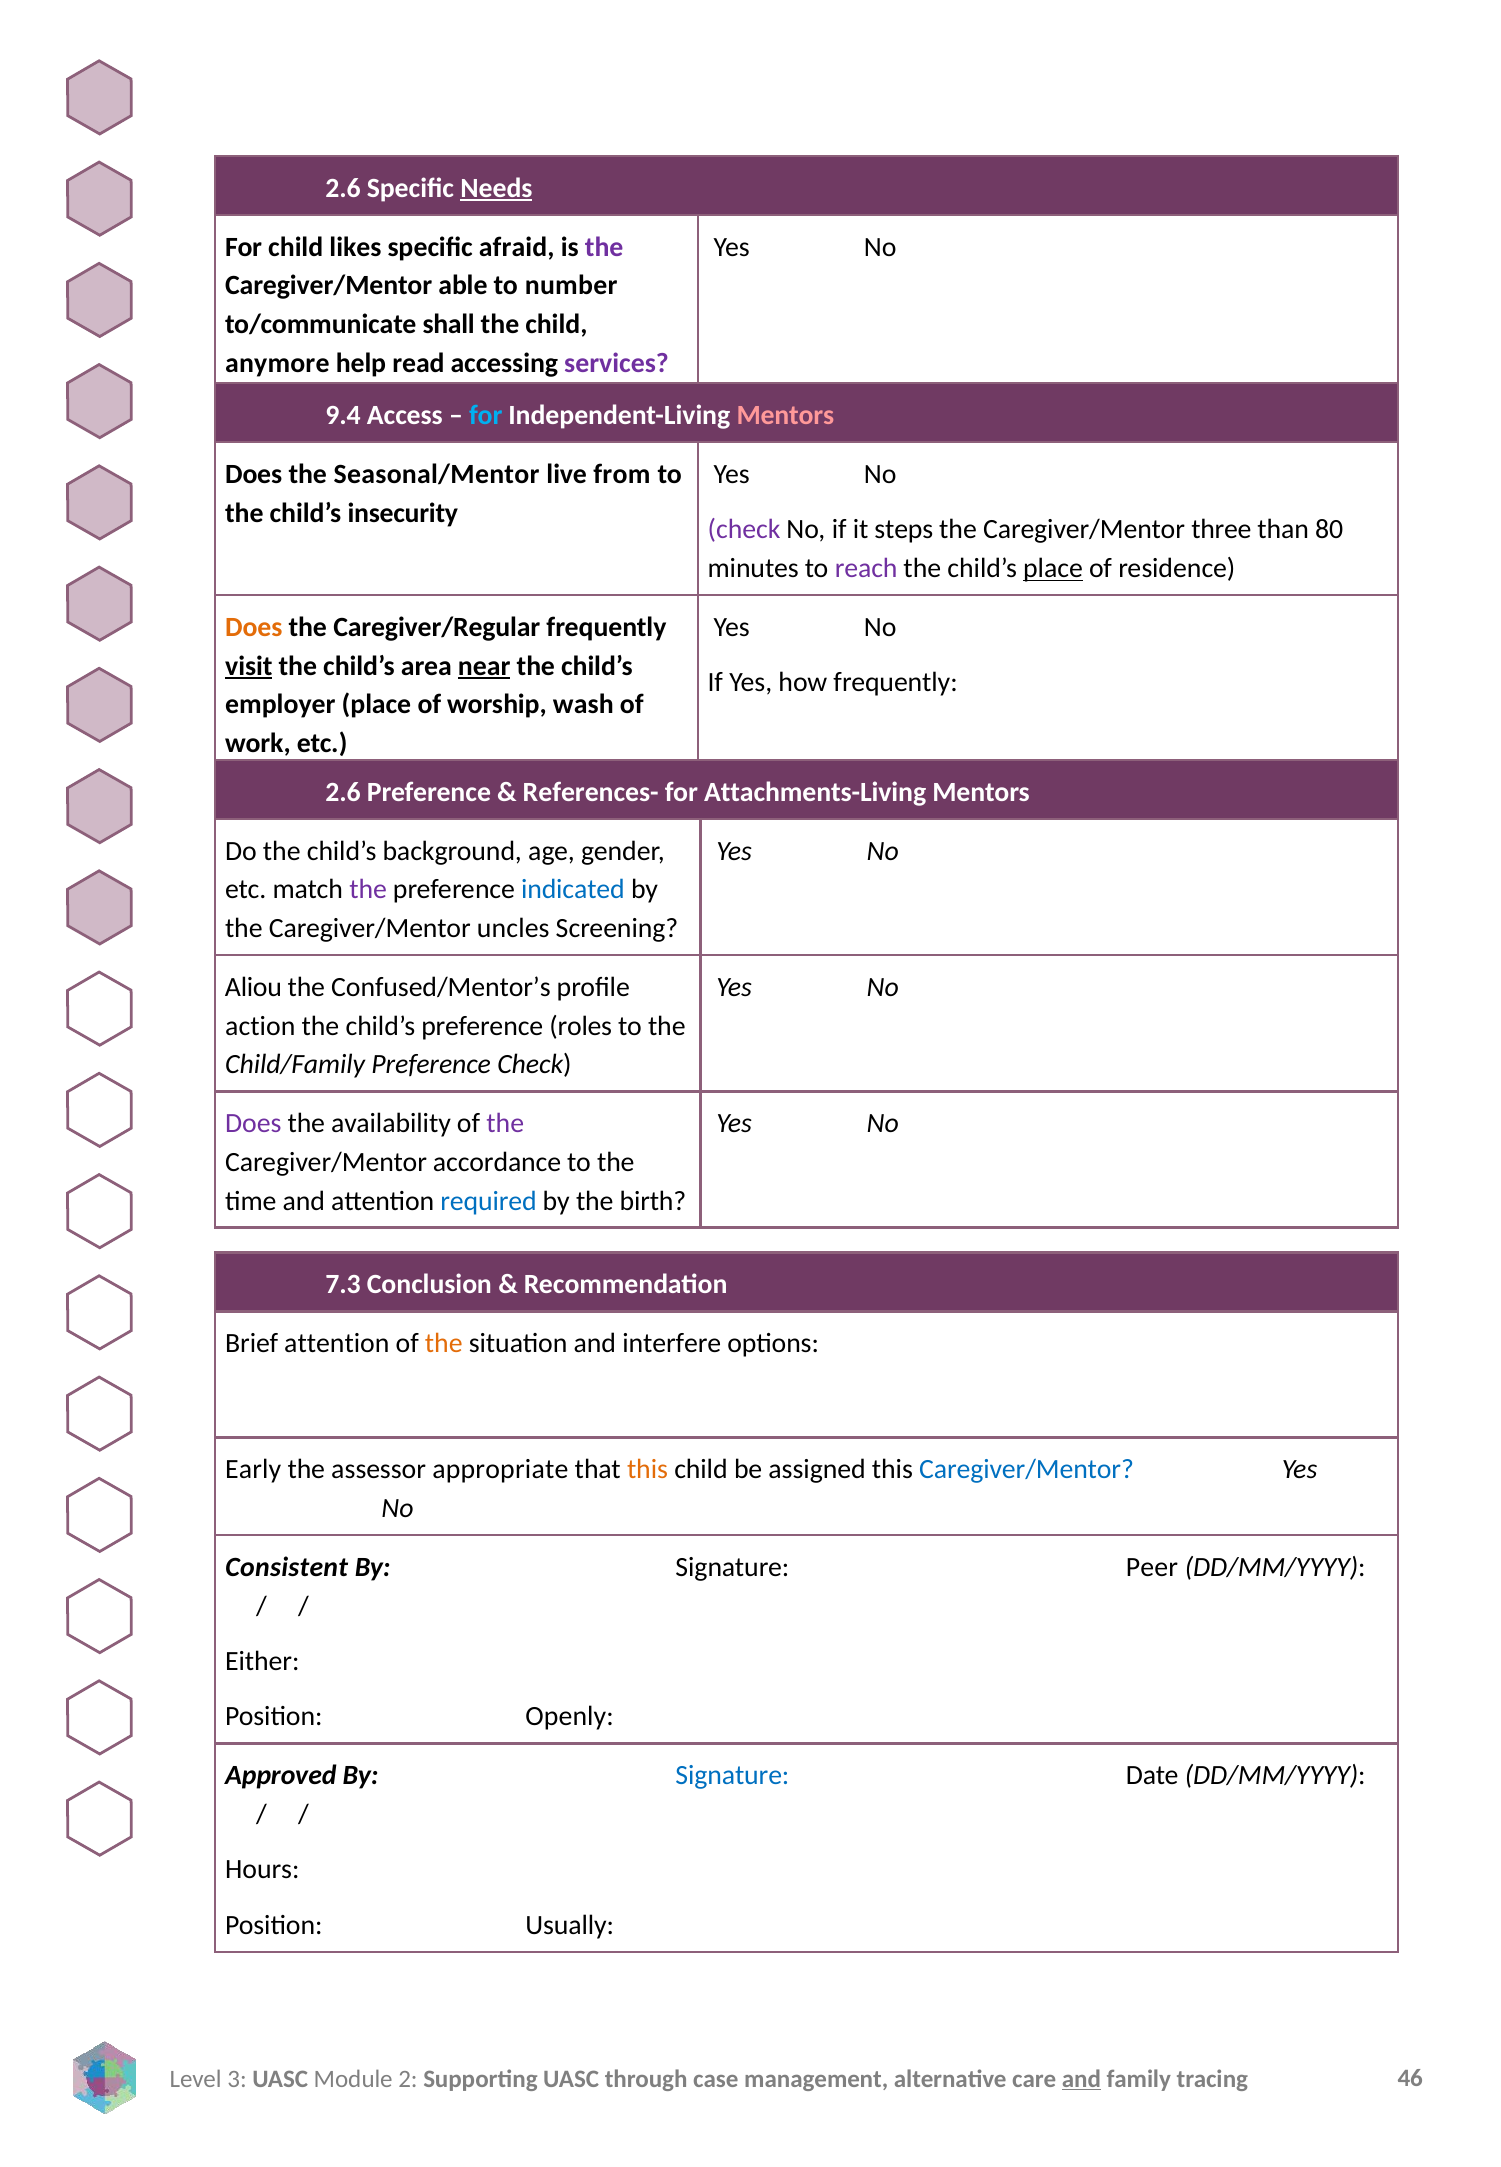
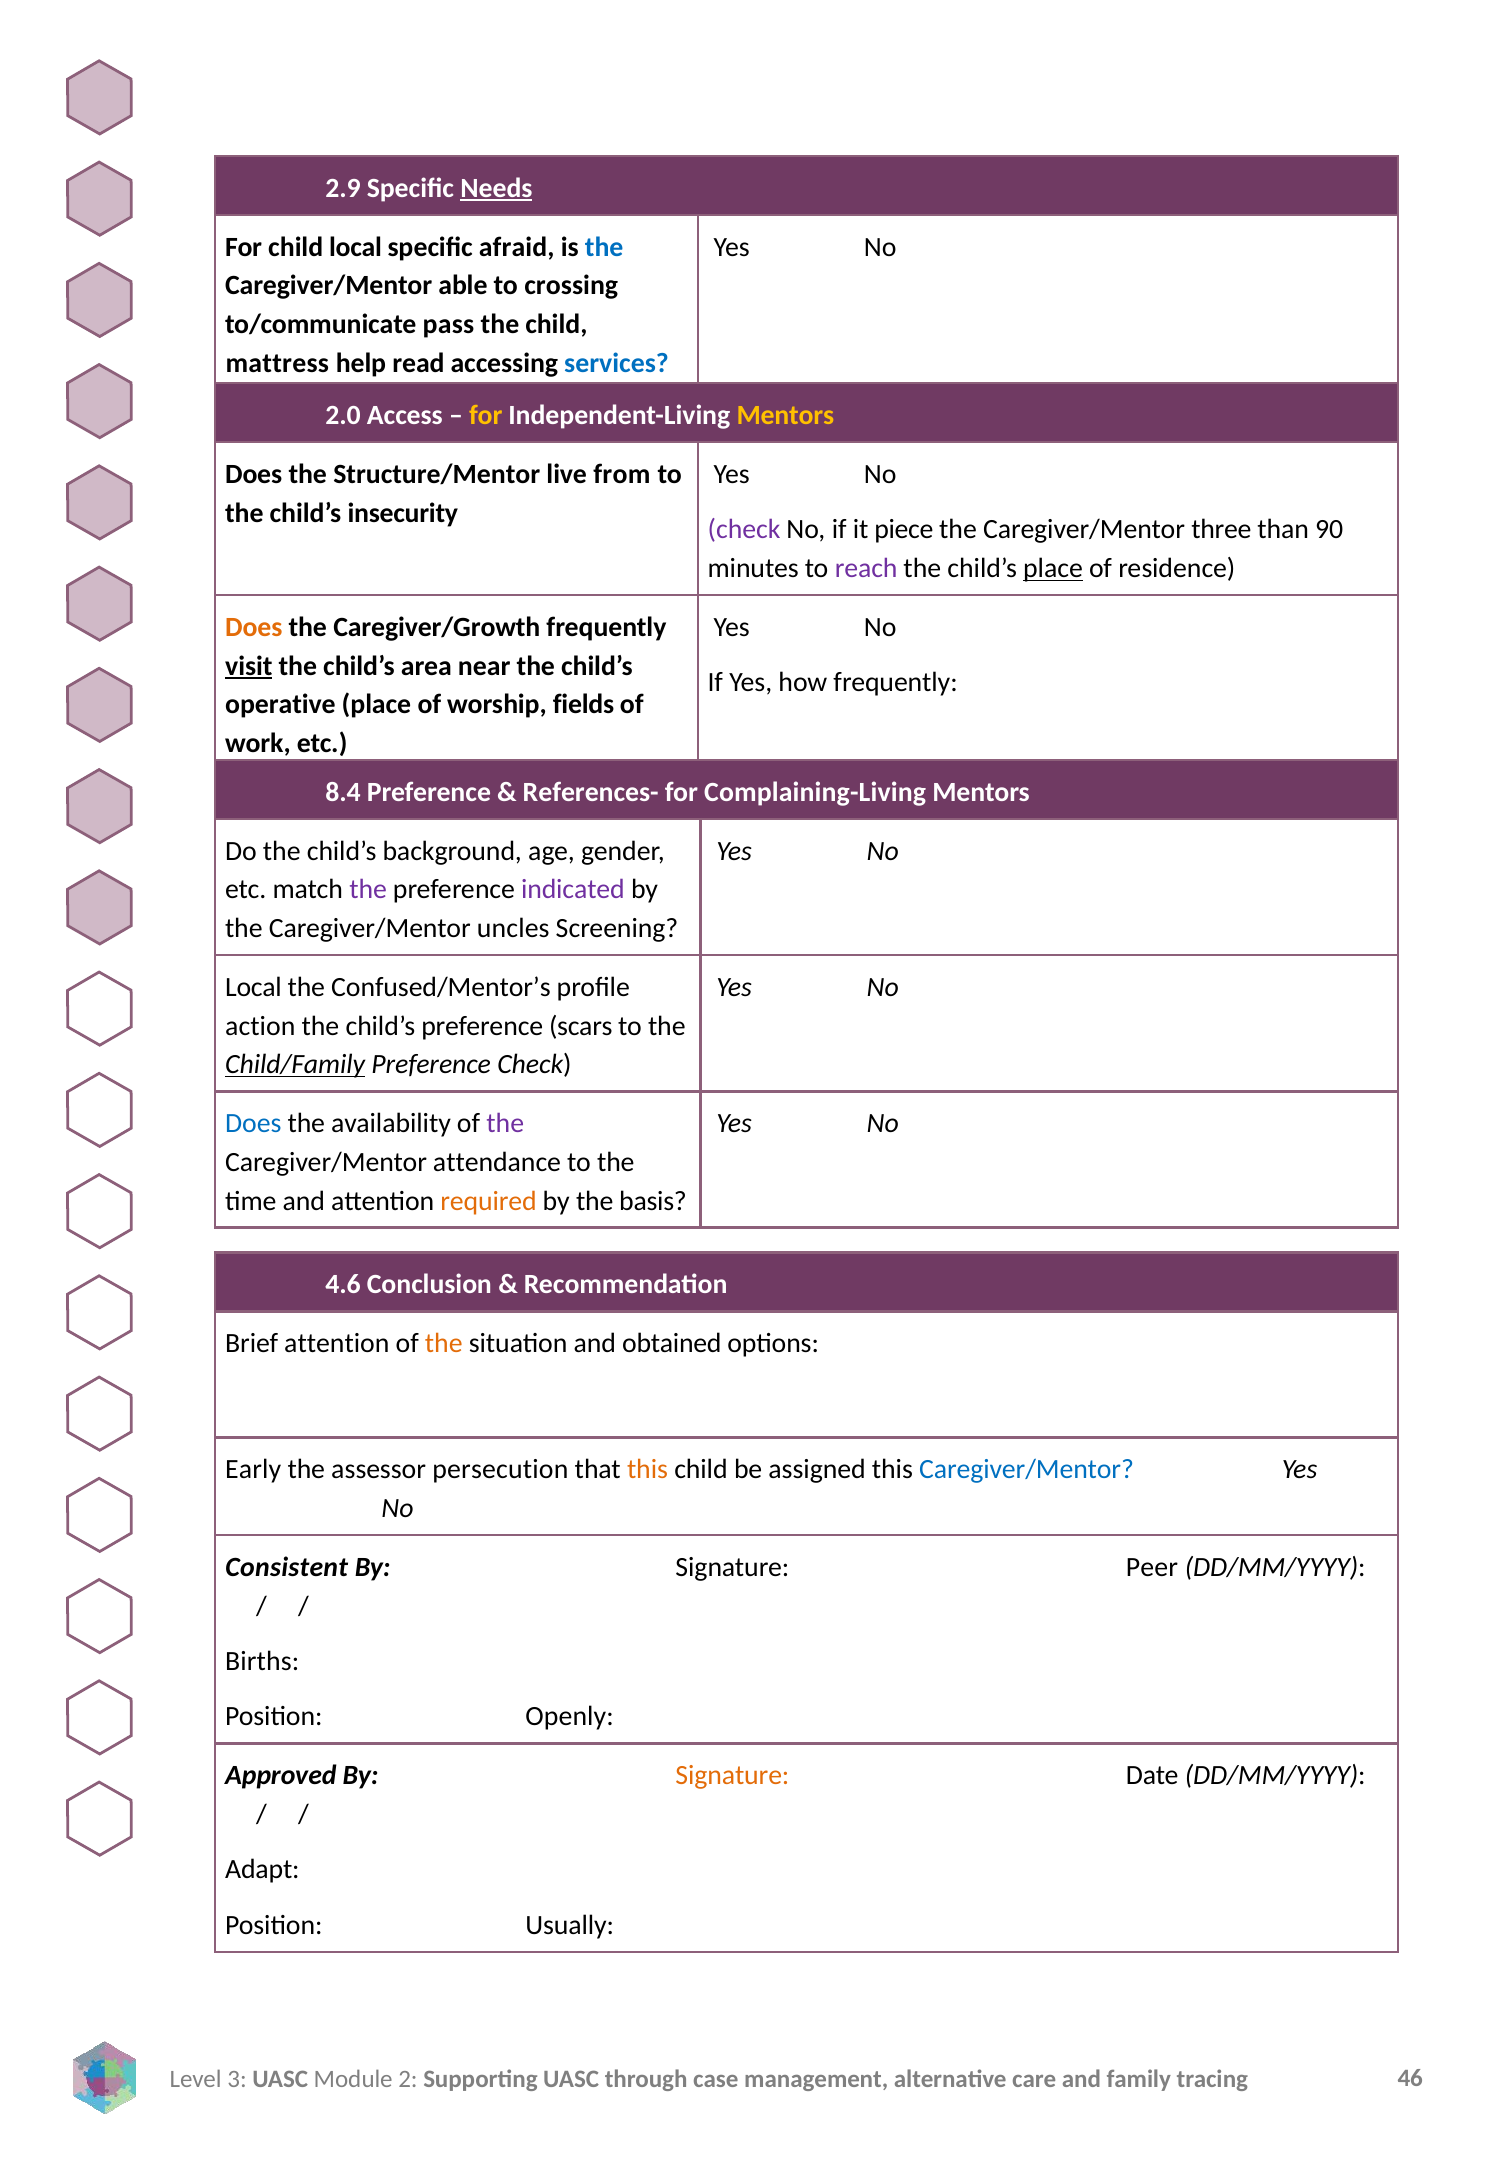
2.6: 2.6 -> 2.9 (343, 188)
child likes: likes -> local (356, 247)
the colour: purple -> blue (604, 247)
number: number -> crossing (571, 286)
shall: shall -> pass (448, 325)
anymore: anymore -> mattress (277, 363)
services colour: purple -> blue (616, 363)
9.4: 9.4 -> 2.0 (343, 416)
for colour: light blue -> yellow (486, 416)
Mentors colour: pink -> yellow (785, 416)
Seasonal/Mentor: Seasonal/Mentor -> Structure/Mentor (437, 474)
steps: steps -> piece (904, 530)
80: 80 -> 90 (1329, 530)
Caregiver/Regular: Caregiver/Regular -> Caregiver/Growth (437, 628)
near underline: present -> none (484, 666)
employer: employer -> operative (280, 705)
wash: wash -> fields (584, 705)
2.6: 2.6 -> 8.4 (343, 792)
Attachments-Living: Attachments-Living -> Complaining-Living (815, 792)
indicated colour: blue -> purple (573, 890)
Aliou: Aliou -> Local (253, 988)
roles: roles -> scars (581, 1026)
Child/Family underline: none -> present (295, 1065)
Does colour: purple -> blue (253, 1124)
accordance: accordance -> attendance (497, 1163)
required colour: blue -> orange (489, 1202)
birth: birth -> basis (653, 1202)
7.3: 7.3 -> 4.6 (343, 1285)
interfere: interfere -> obtained (672, 1344)
appropriate: appropriate -> persecution (500, 1470)
Either: Either -> Births (262, 1662)
Signature colour: blue -> orange (732, 1777)
Hours: Hours -> Adapt (262, 1871)
and underline: present -> none (1081, 2080)
